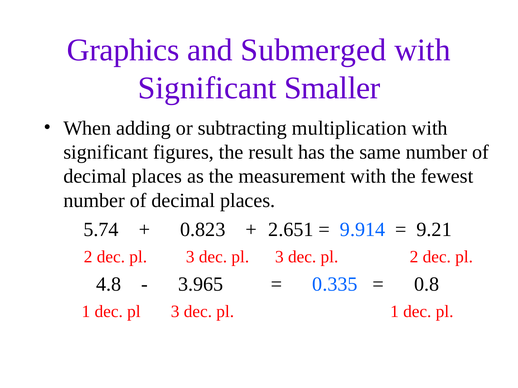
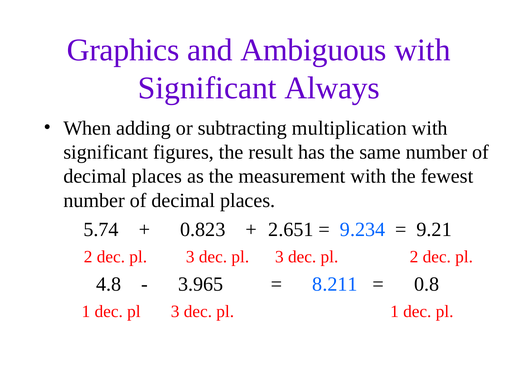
Submerged: Submerged -> Ambiguous (314, 50)
Smaller: Smaller -> Always (332, 88)
9.914: 9.914 -> 9.234 (363, 230)
0.335: 0.335 -> 8.211 (335, 285)
